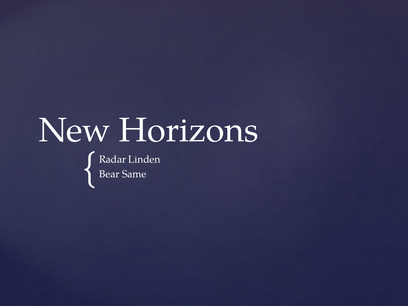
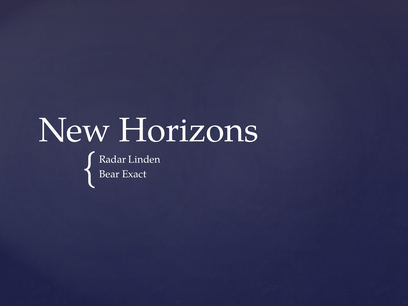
Same: Same -> Exact (134, 174)
